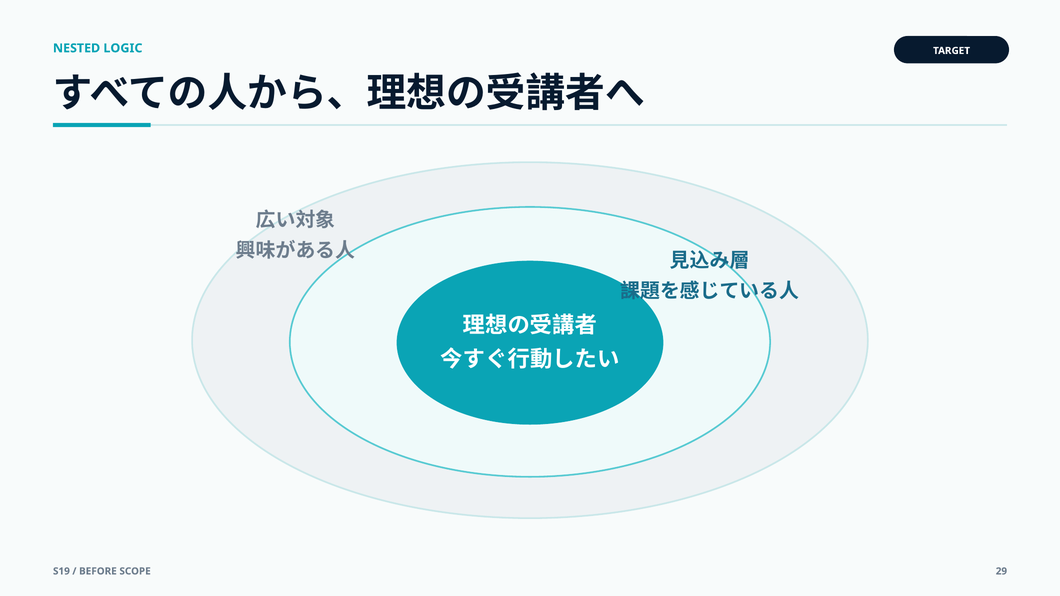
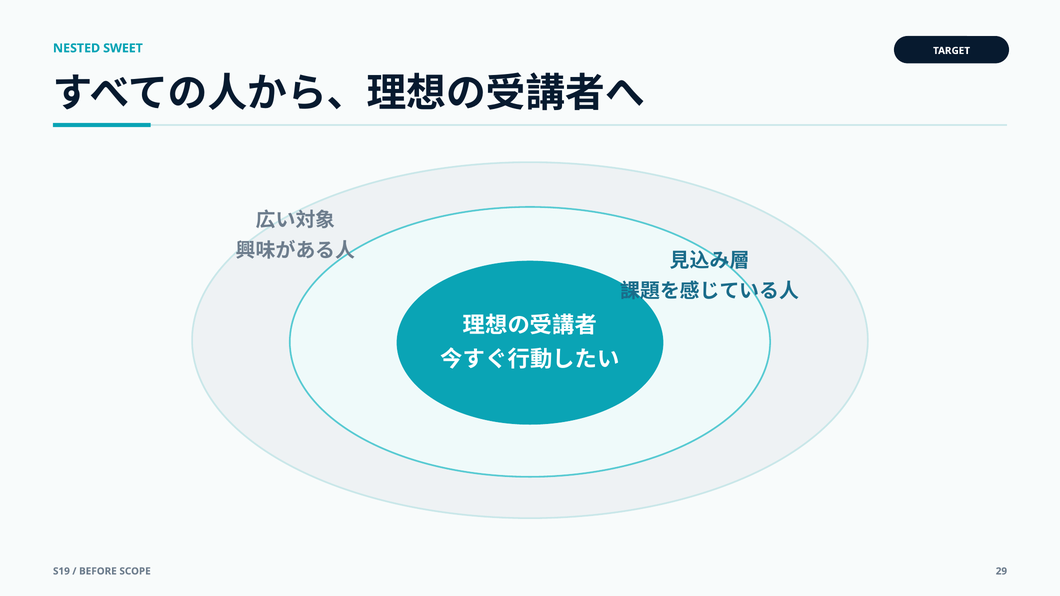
LOGIC: LOGIC -> SWEET (123, 48)
